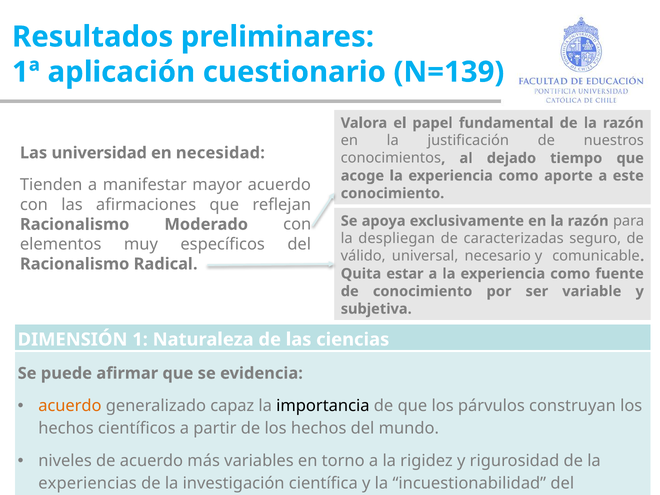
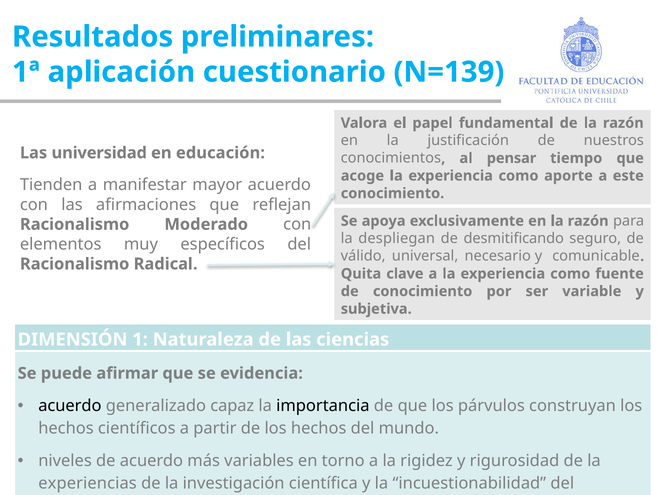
necesidad: necesidad -> educación (220, 153)
dejado: dejado -> pensar (511, 158)
caracterizadas: caracterizadas -> desmitificando (514, 239)
estar: estar -> clave (405, 274)
acuerdo colour: orange -> black (70, 406)
